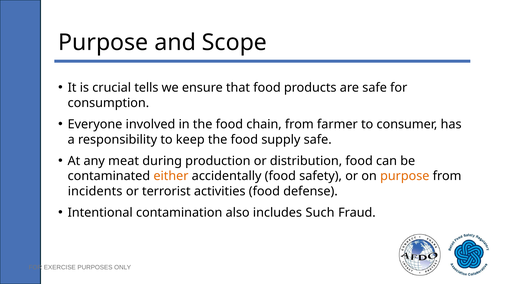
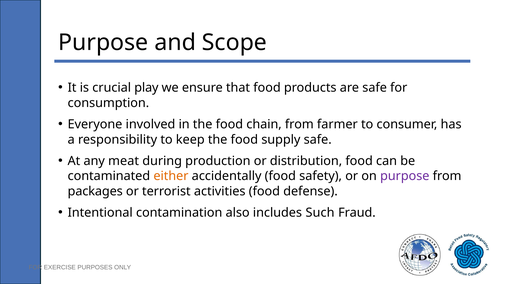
tells: tells -> play (146, 88)
purpose colour: orange -> purple (405, 176)
incidents: incidents -> packages (95, 191)
